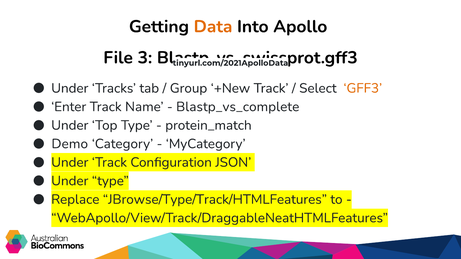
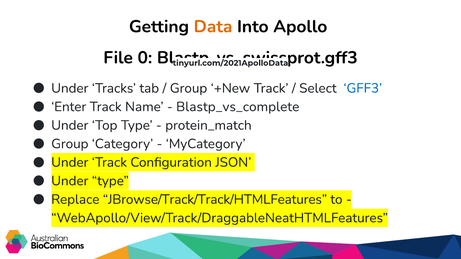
3: 3 -> 0 (145, 58)
GFF3 colour: orange -> blue (363, 88)
Demo: Demo -> Group (70, 144)
JBrowse/Type/Track/HTMLFeatures: JBrowse/Type/Track/HTMLFeatures -> JBrowse/Track/Track/HTMLFeatures (215, 200)
